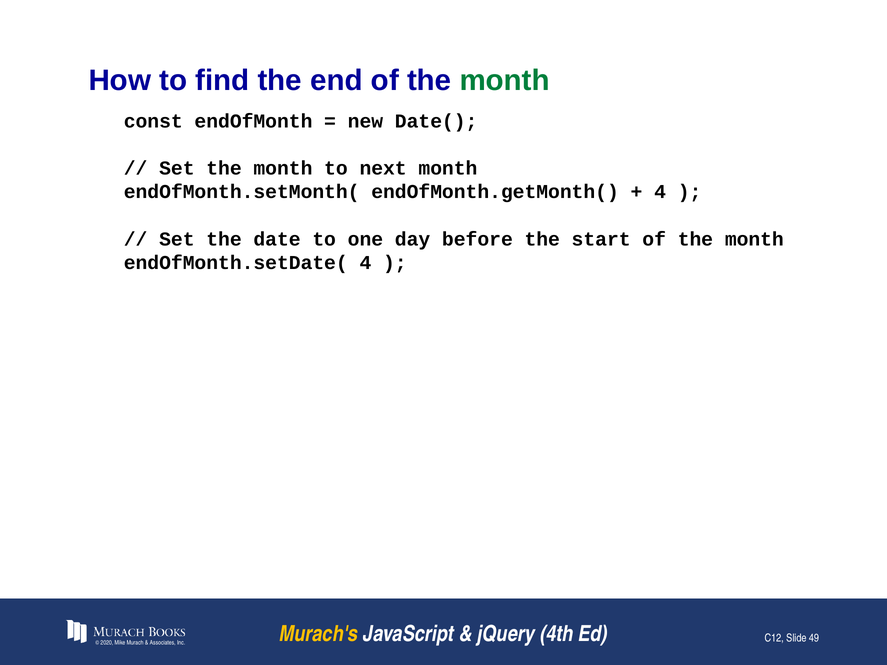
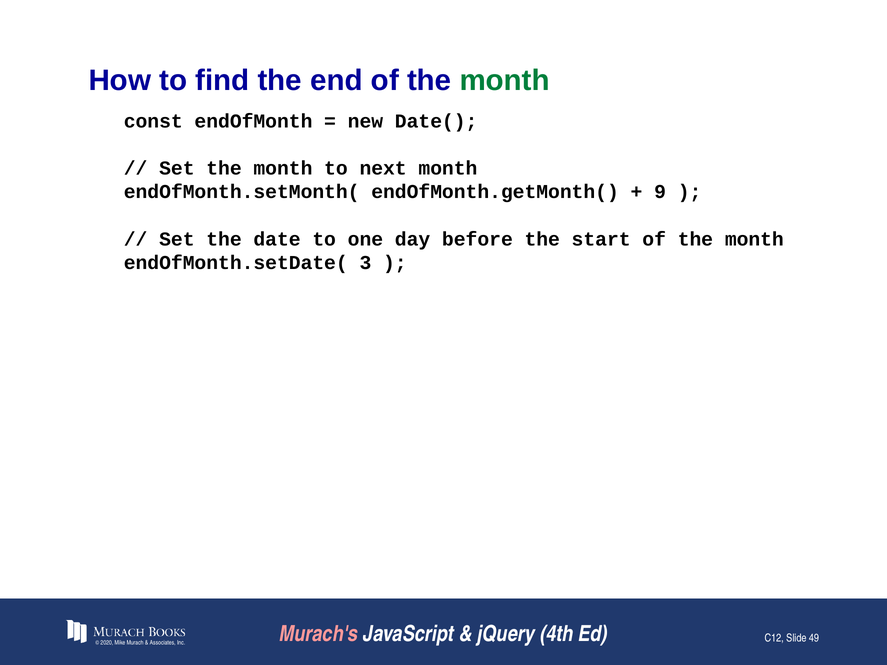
4: 4 -> 9 (660, 192)
endOfMonth.setDate( 4: 4 -> 3 (365, 263)
Murach's colour: yellow -> pink (319, 634)
